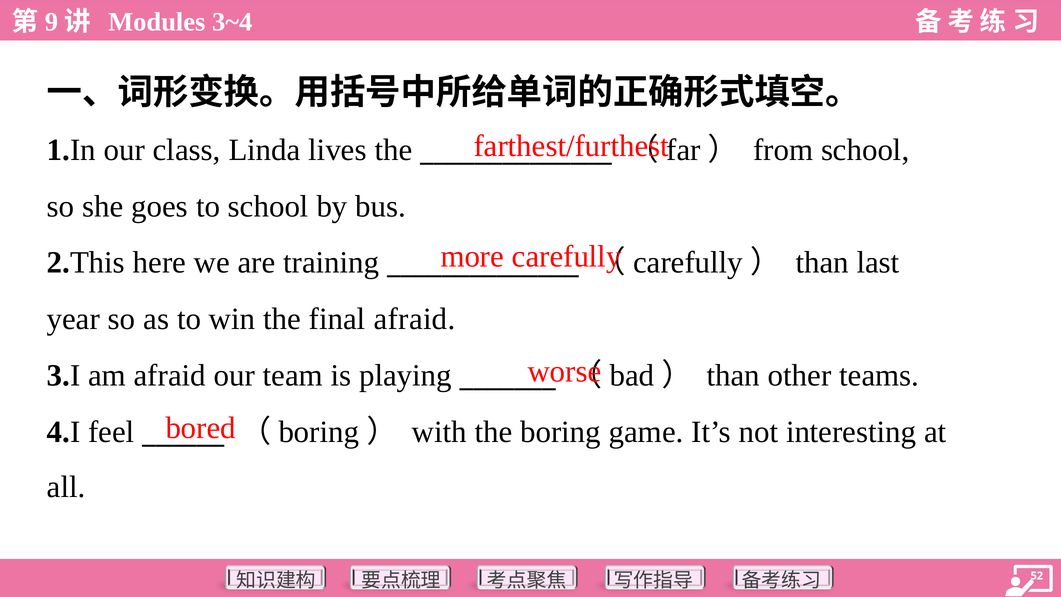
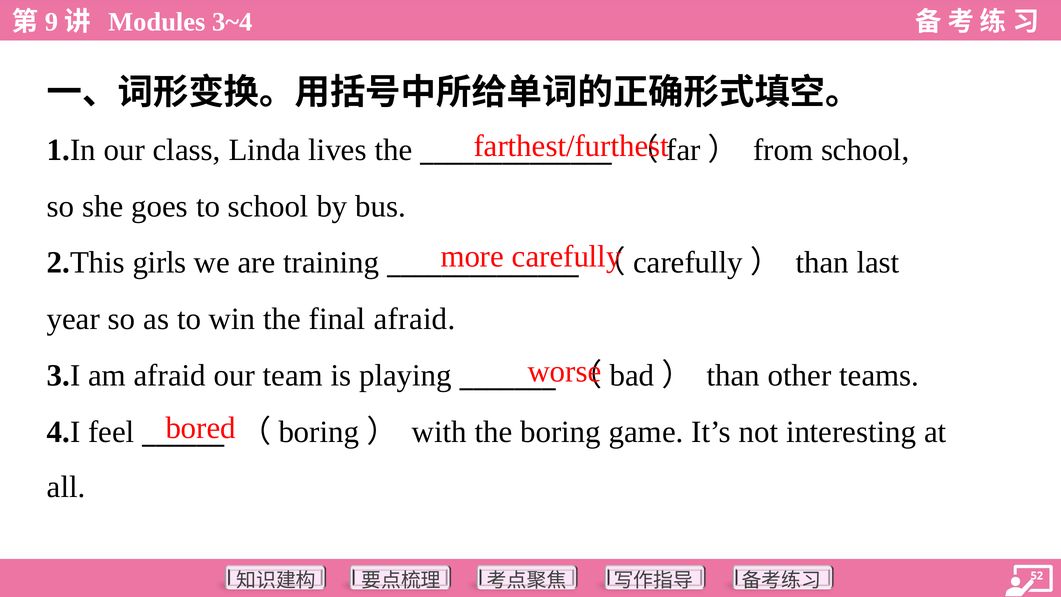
here: here -> girls (160, 263)
